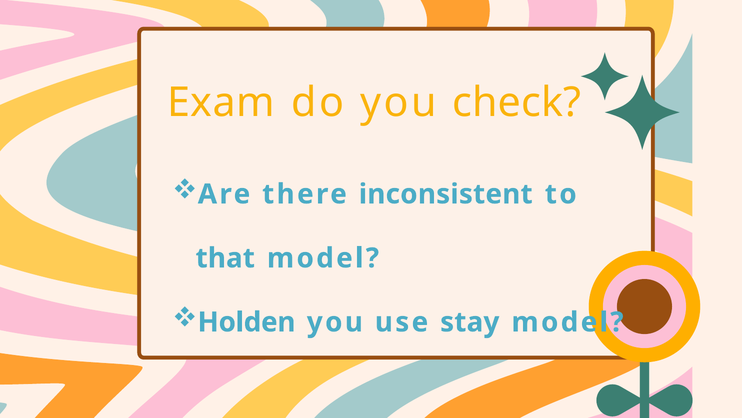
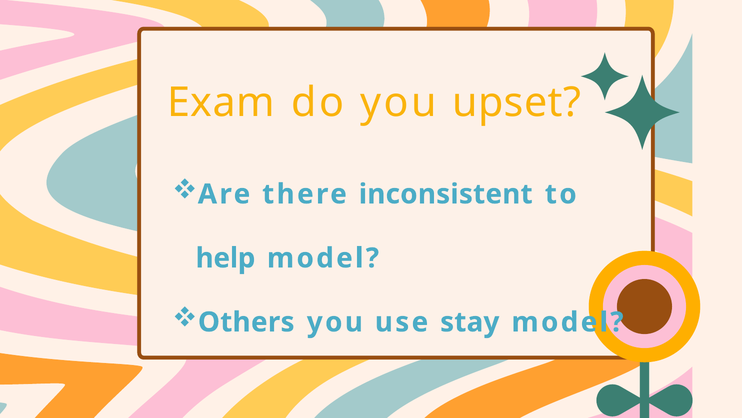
check: check -> upset (517, 103)
that: that -> help (225, 258)
Holden: Holden -> Others (246, 322)
